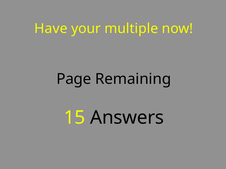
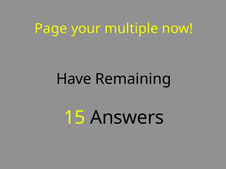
Have: Have -> Page (51, 29)
Page: Page -> Have (74, 79)
